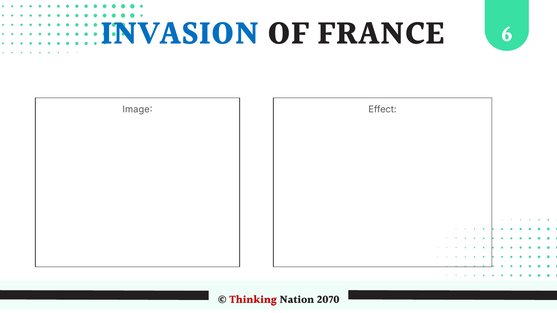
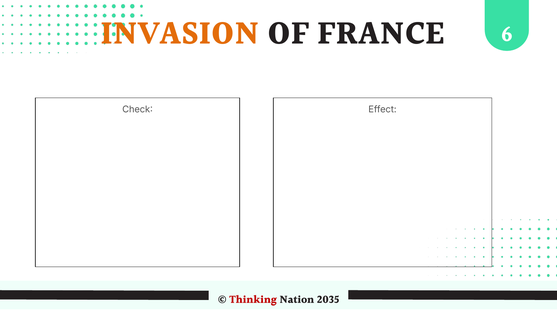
INVASION colour: blue -> orange (180, 35)
Image: Image -> Check (138, 110)
2070: 2070 -> 2035 (328, 300)
